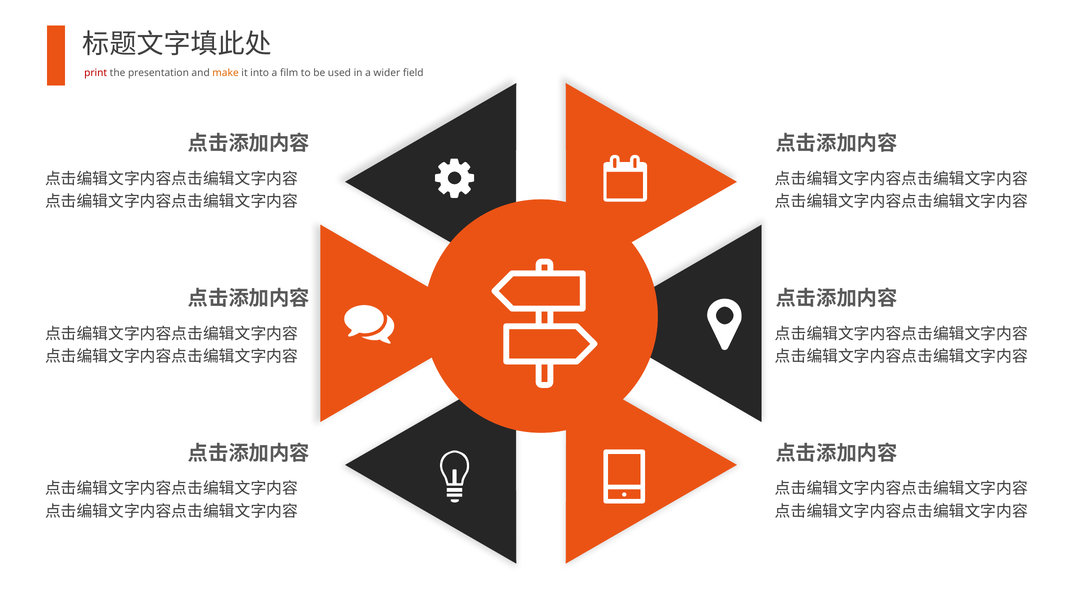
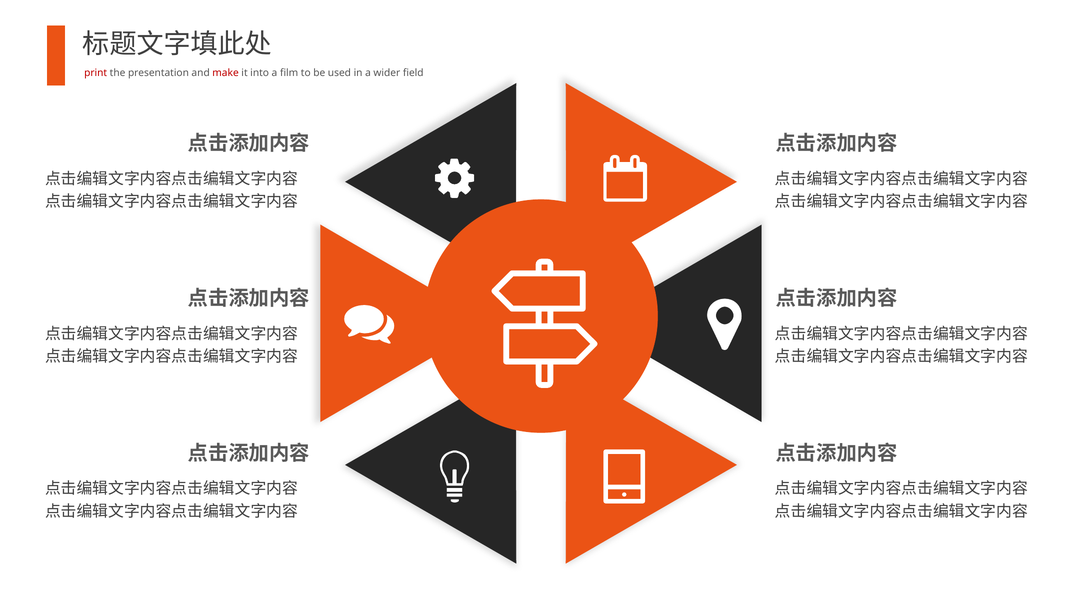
make colour: orange -> red (226, 73)
